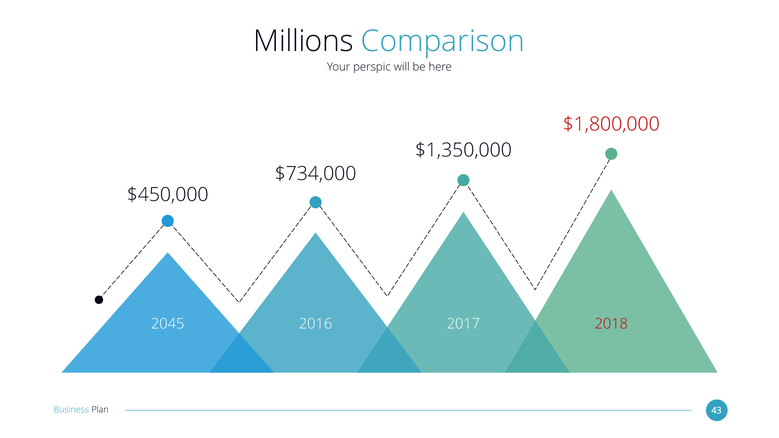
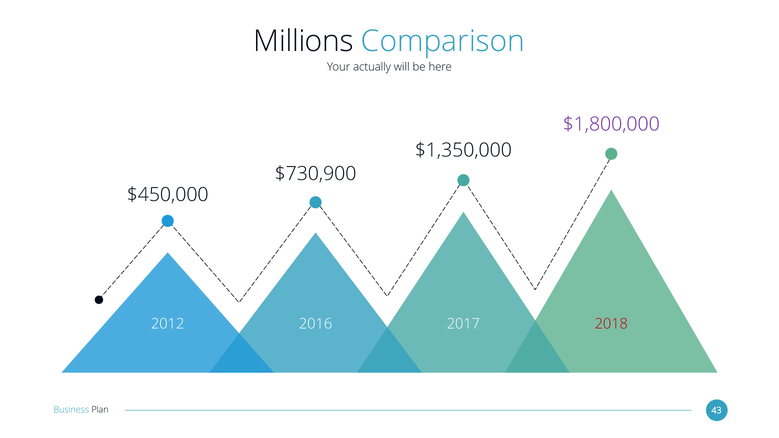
perspic: perspic -> actually (372, 67)
$1,800,000 colour: red -> purple (611, 124)
$734,000: $734,000 -> $730,900 (316, 174)
2045: 2045 -> 2012 (168, 324)
